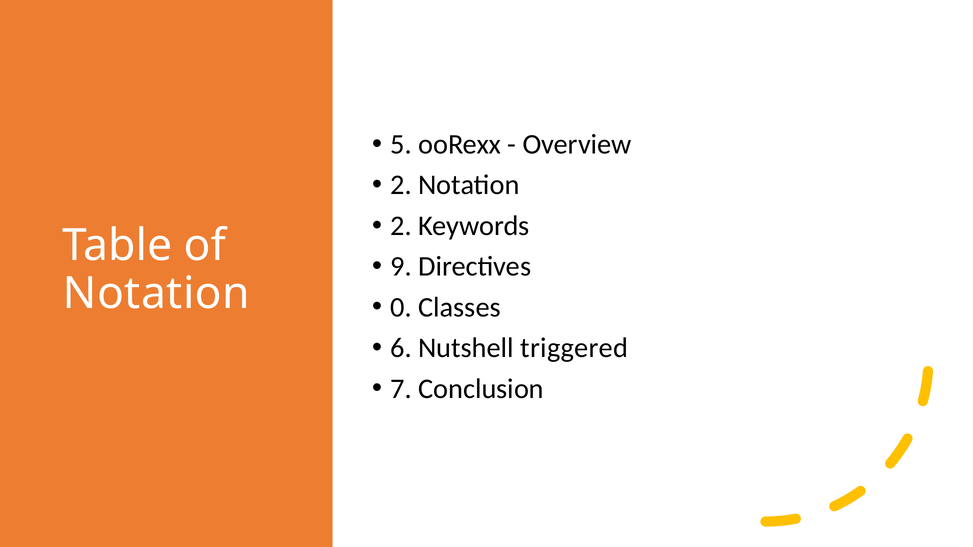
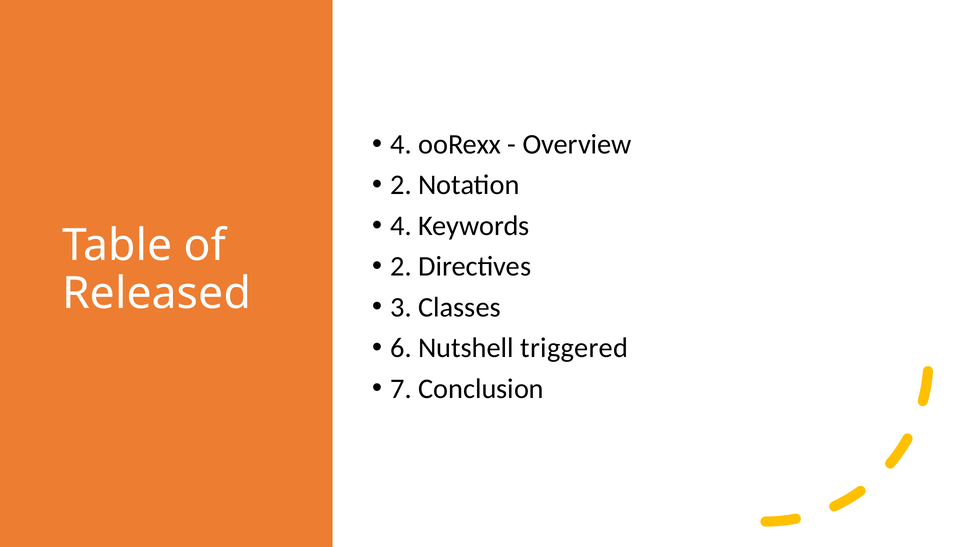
5: 5 -> 4 (401, 144)
2: 2 -> 4 (401, 226)
9: 9 -> 2 (401, 267)
Notation: Notation -> Released (157, 294)
0: 0 -> 3 (401, 307)
